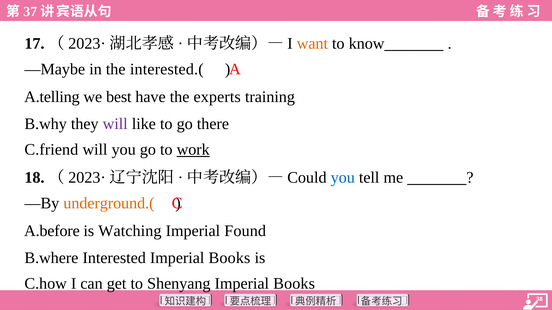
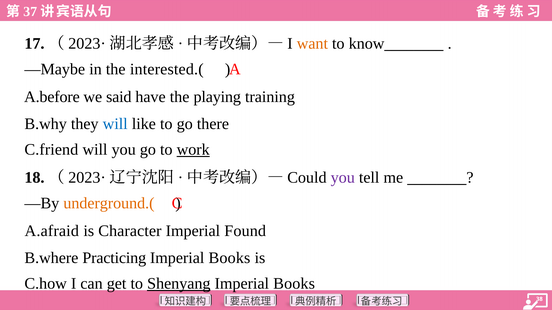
A.telling: A.telling -> A.before (52, 97)
best: best -> said (119, 97)
experts: experts -> playing (217, 97)
will colour: purple -> blue (115, 124)
you colour: blue -> purple (343, 178)
A.before: A.before -> A.afraid (52, 231)
Watching: Watching -> Character (130, 231)
Interested: Interested -> Practicing (114, 258)
Shenyang underline: none -> present (179, 284)
